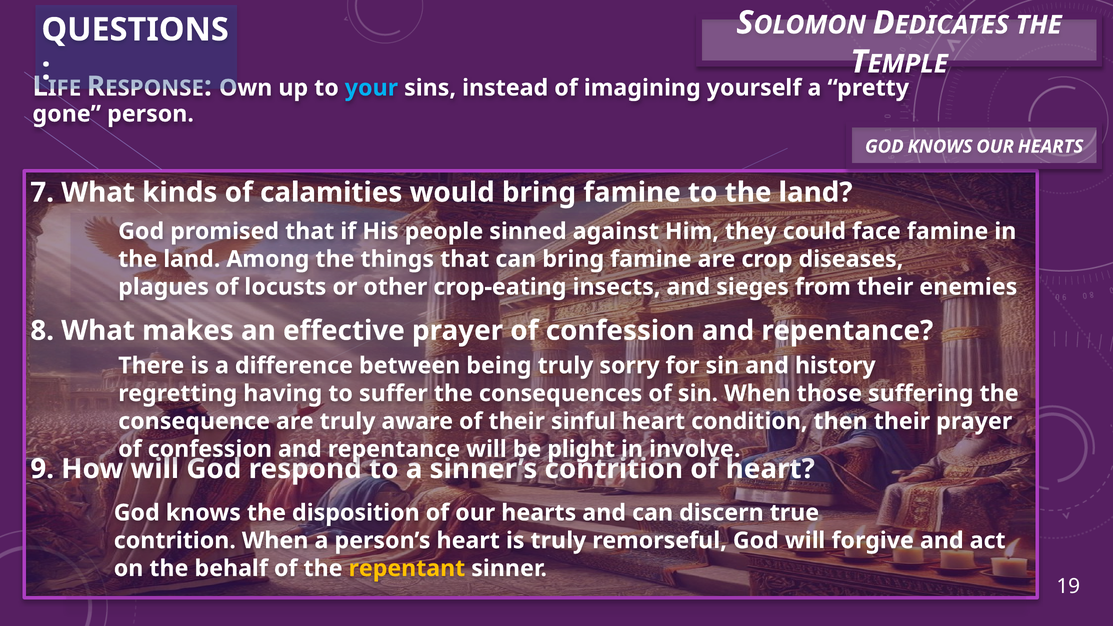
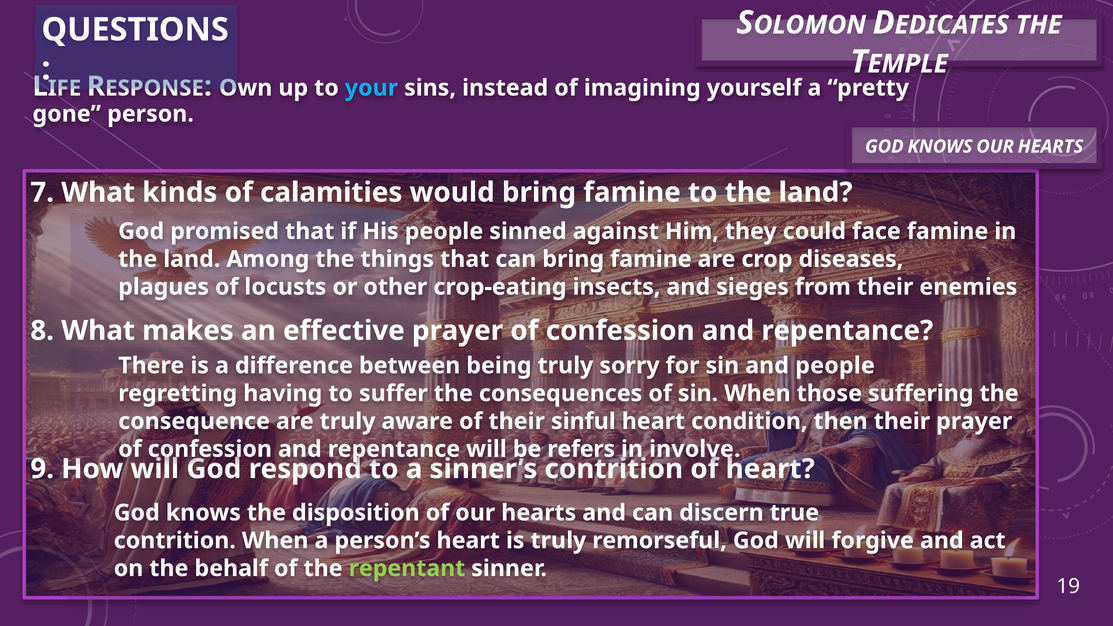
and history: history -> people (835, 366)
plight: plight -> refers (581, 449)
repentant colour: yellow -> light green (407, 568)
